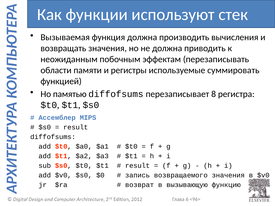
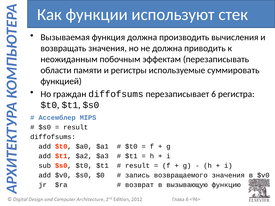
памятью: памятью -> граждан (70, 94)
перезаписывает 8: 8 -> 6 (214, 94)
